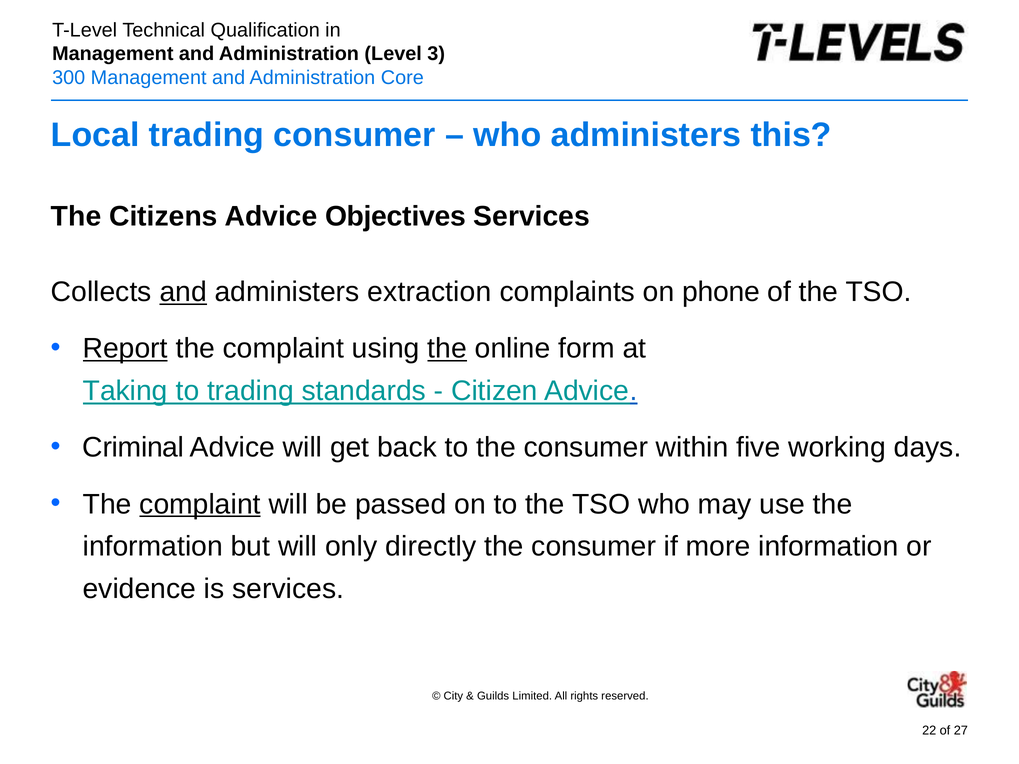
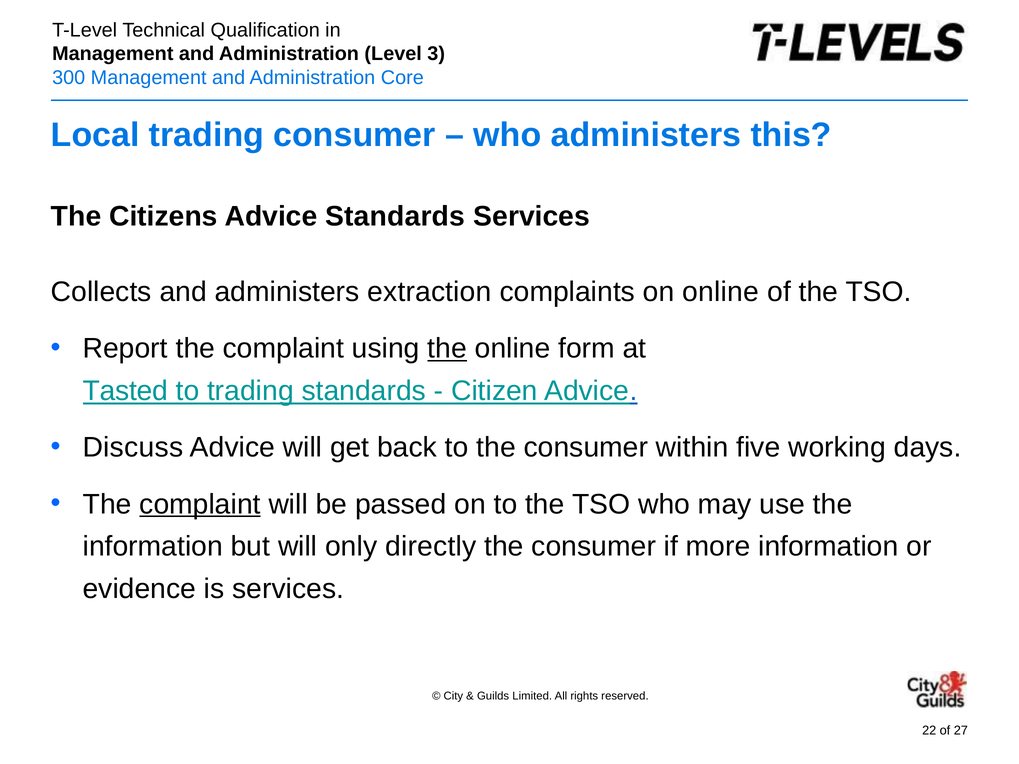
Advice Objectives: Objectives -> Standards (395, 217)
and underline: present -> none (183, 292)
on phone: phone -> online (721, 292)
Report underline: present -> none (125, 349)
Taking: Taking -> Tasted (125, 391)
Criminal: Criminal -> Discuss (133, 448)
